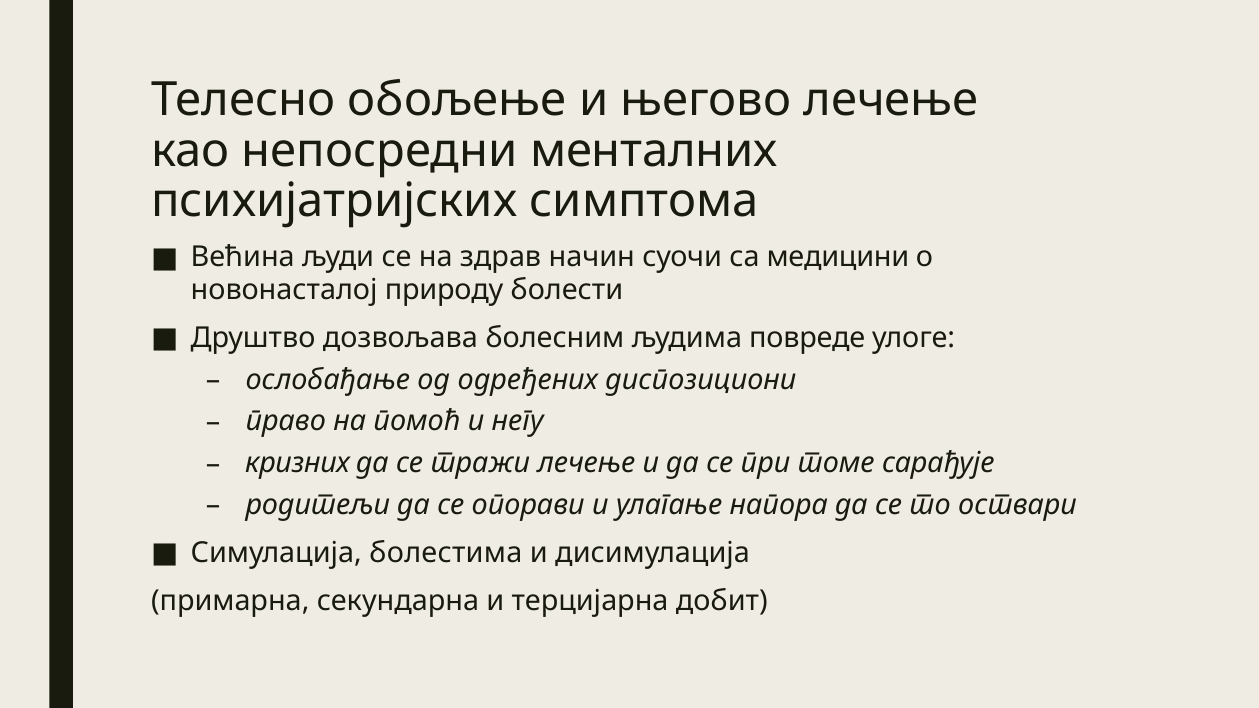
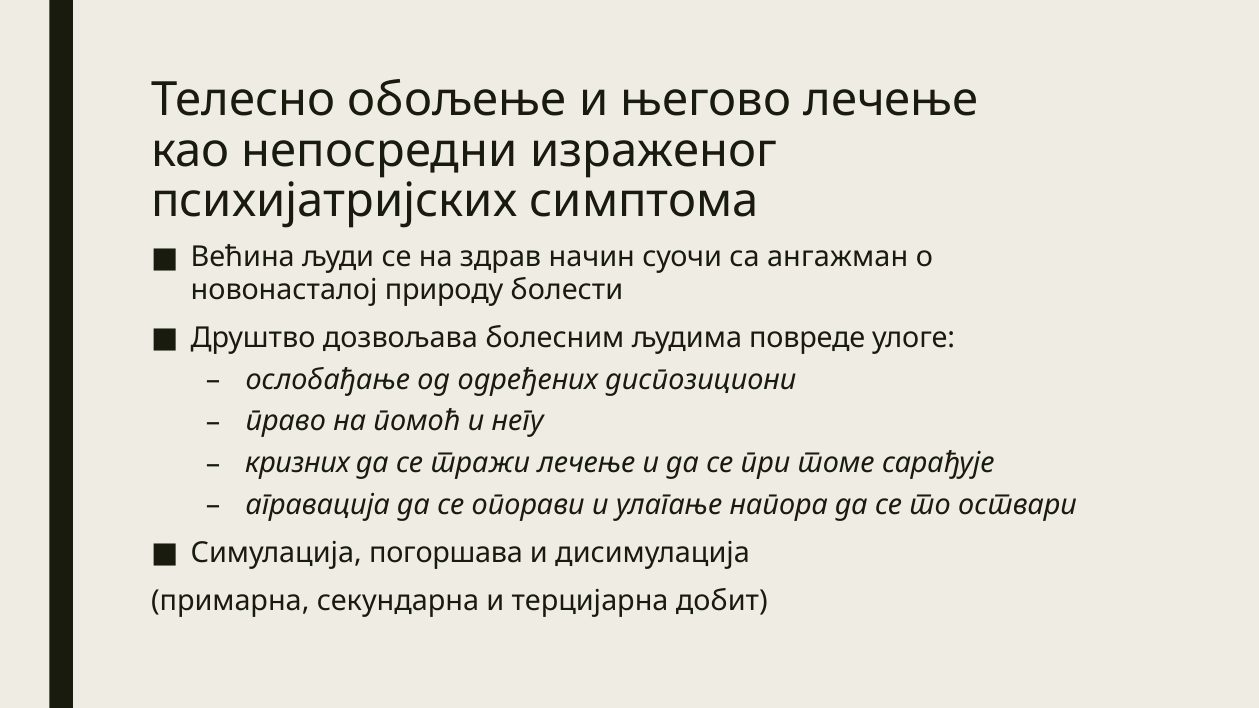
менталних: менталних -> израженог (654, 151)
медицини: медицини -> ангажман (838, 257)
родитељи: родитељи -> агравација (318, 505)
болестима: болестима -> погоршава (446, 553)
